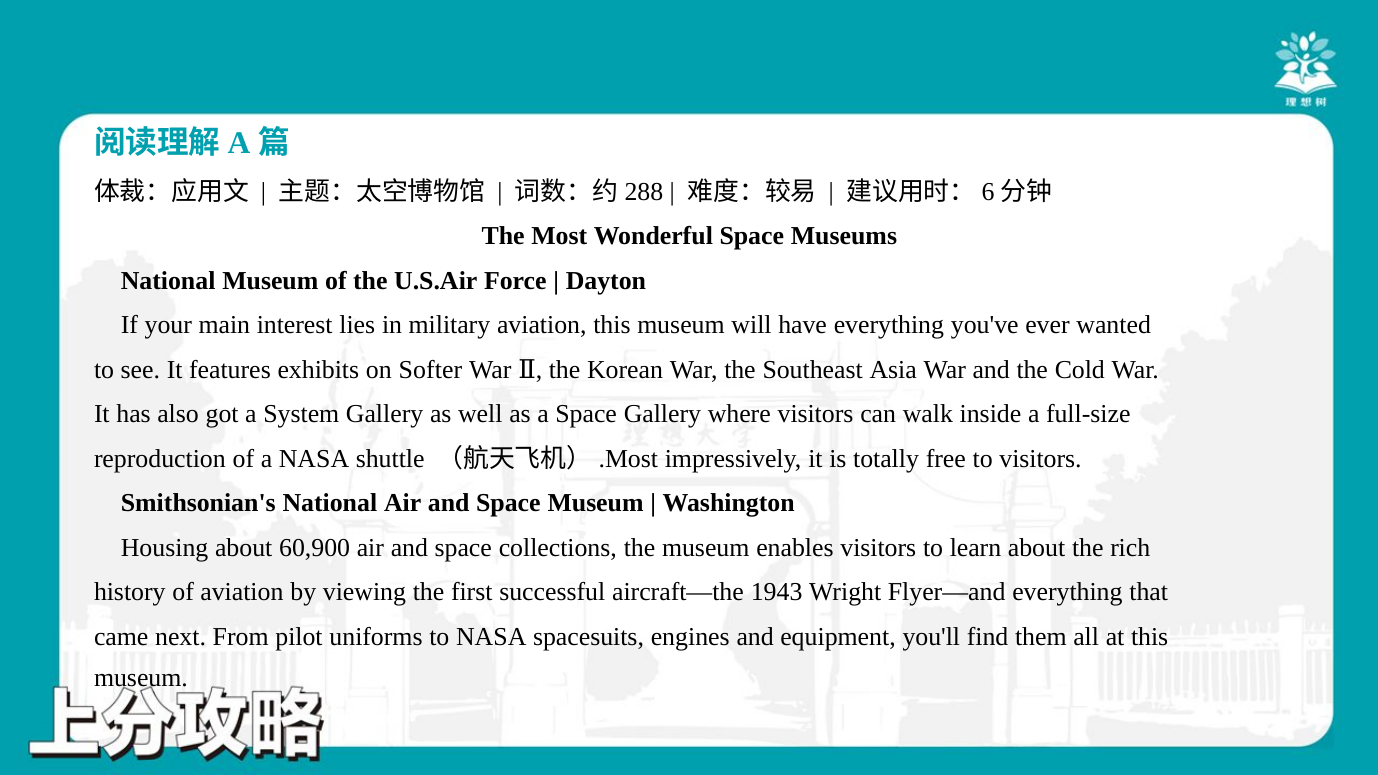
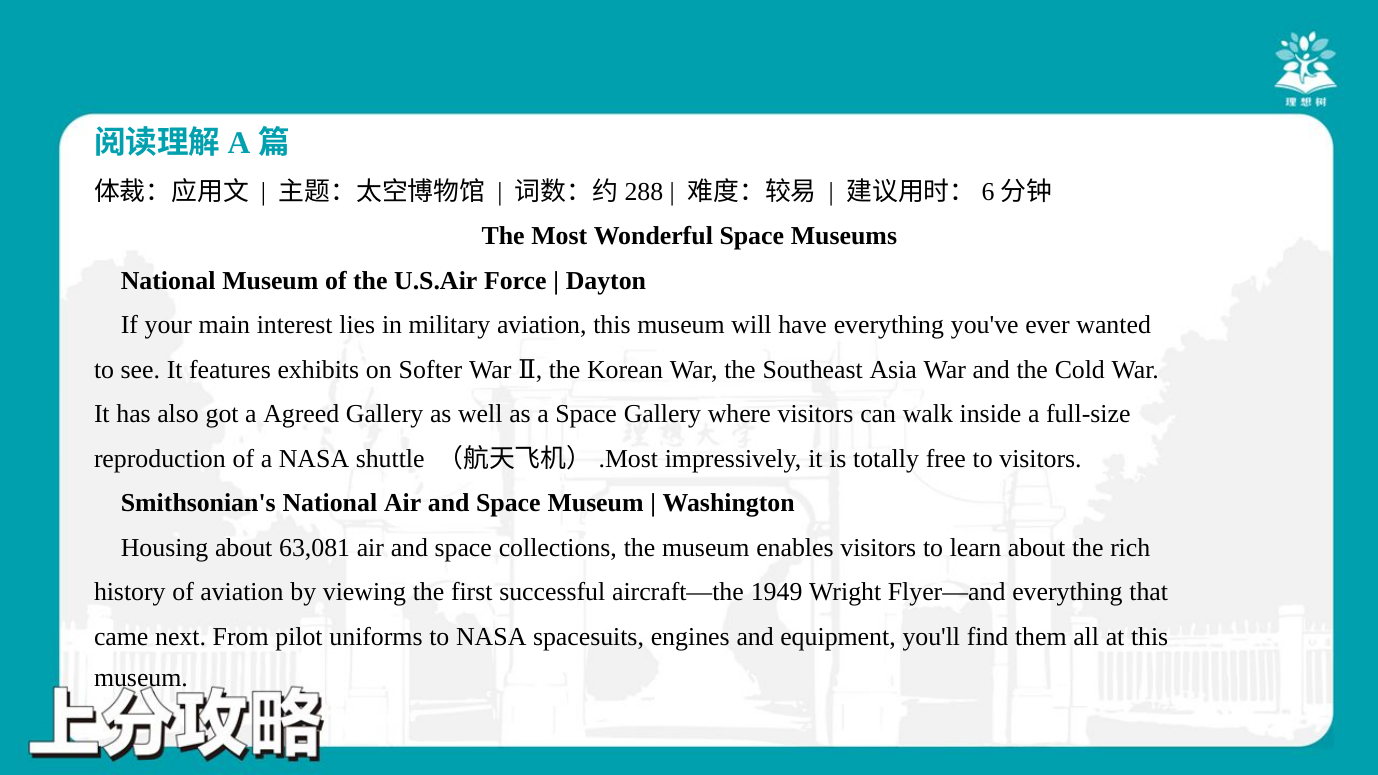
System: System -> Agreed (301, 414)
60,900: 60,900 -> 63,081 (315, 548)
1943: 1943 -> 1949 (777, 592)
